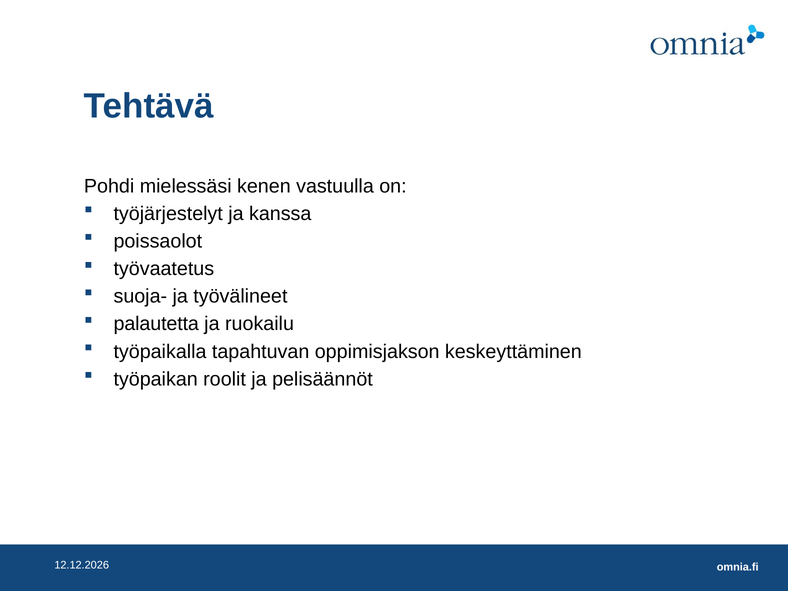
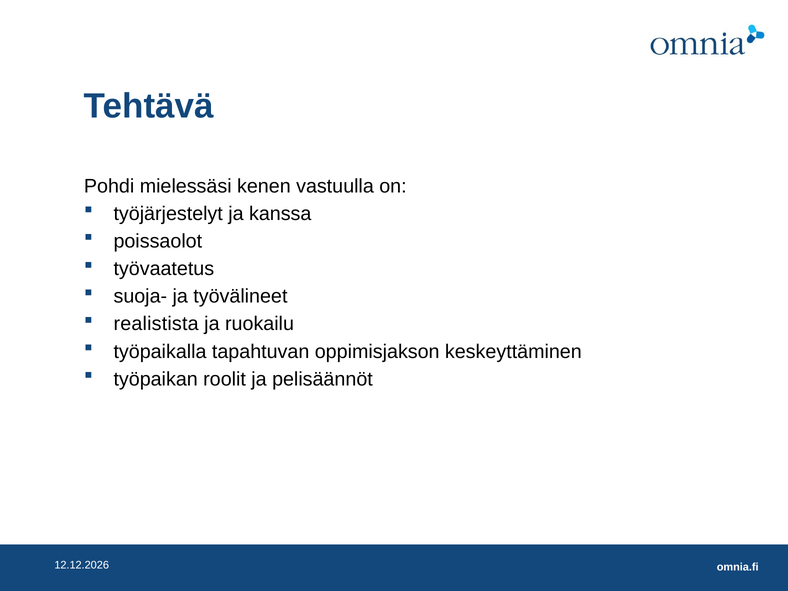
palautetta: palautetta -> realistista (156, 324)
